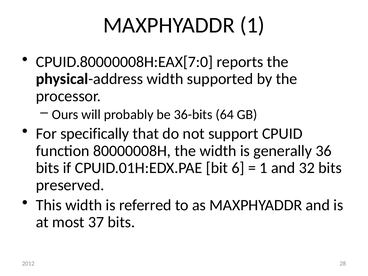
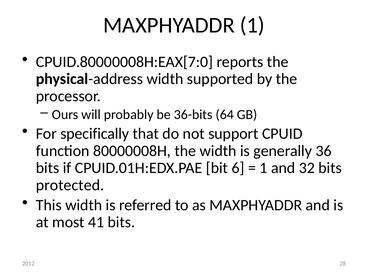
preserved: preserved -> protected (70, 185)
37: 37 -> 41 (96, 222)
